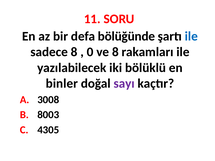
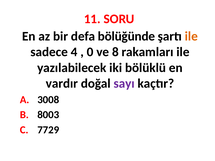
ile colour: blue -> orange (191, 36)
sadece 8: 8 -> 4 (74, 52)
binler: binler -> vardır (62, 84)
4305: 4305 -> 7729 (48, 130)
